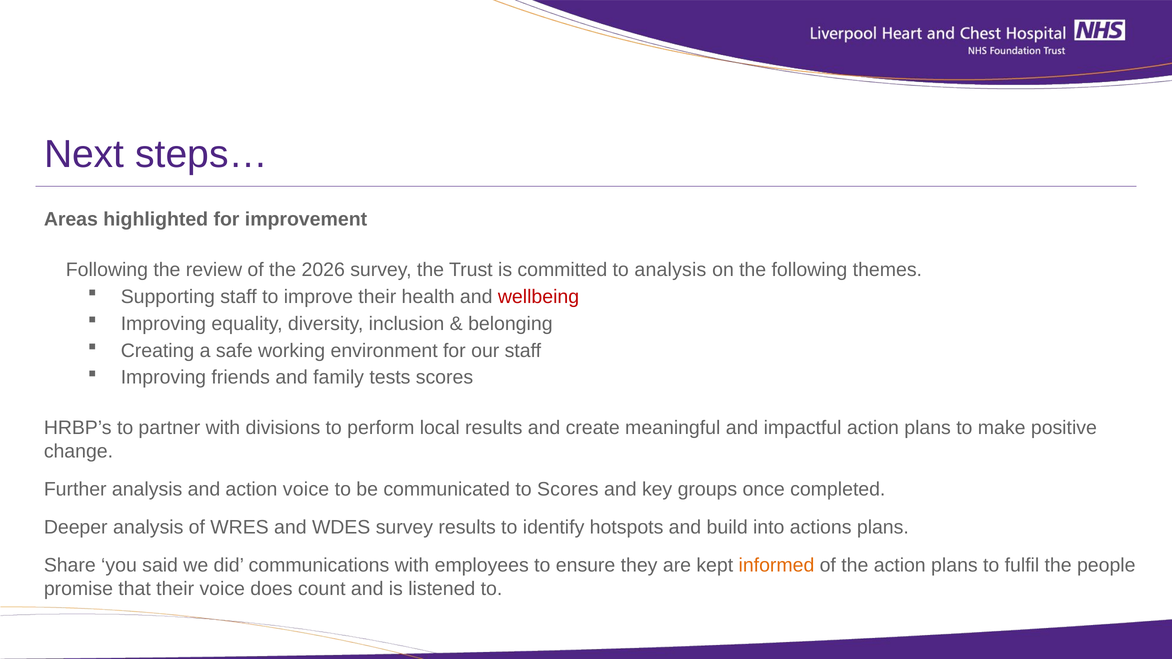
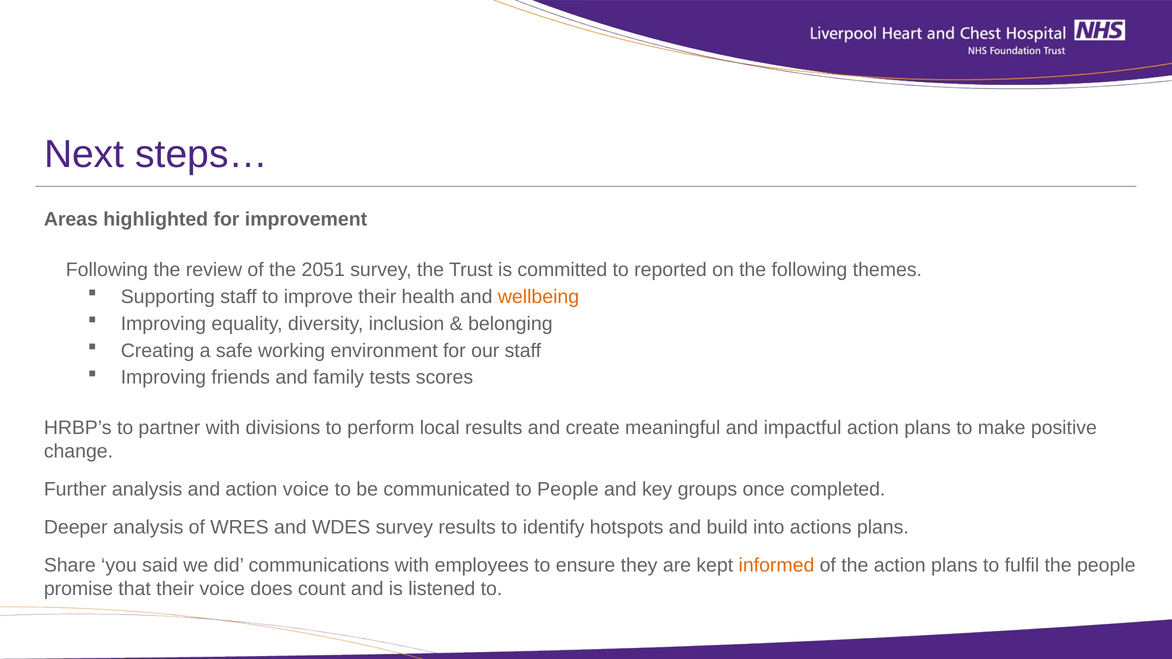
2026: 2026 -> 2051 (323, 270)
to analysis: analysis -> reported (670, 270)
wellbeing colour: red -> orange (539, 297)
to Scores: Scores -> People (568, 489)
